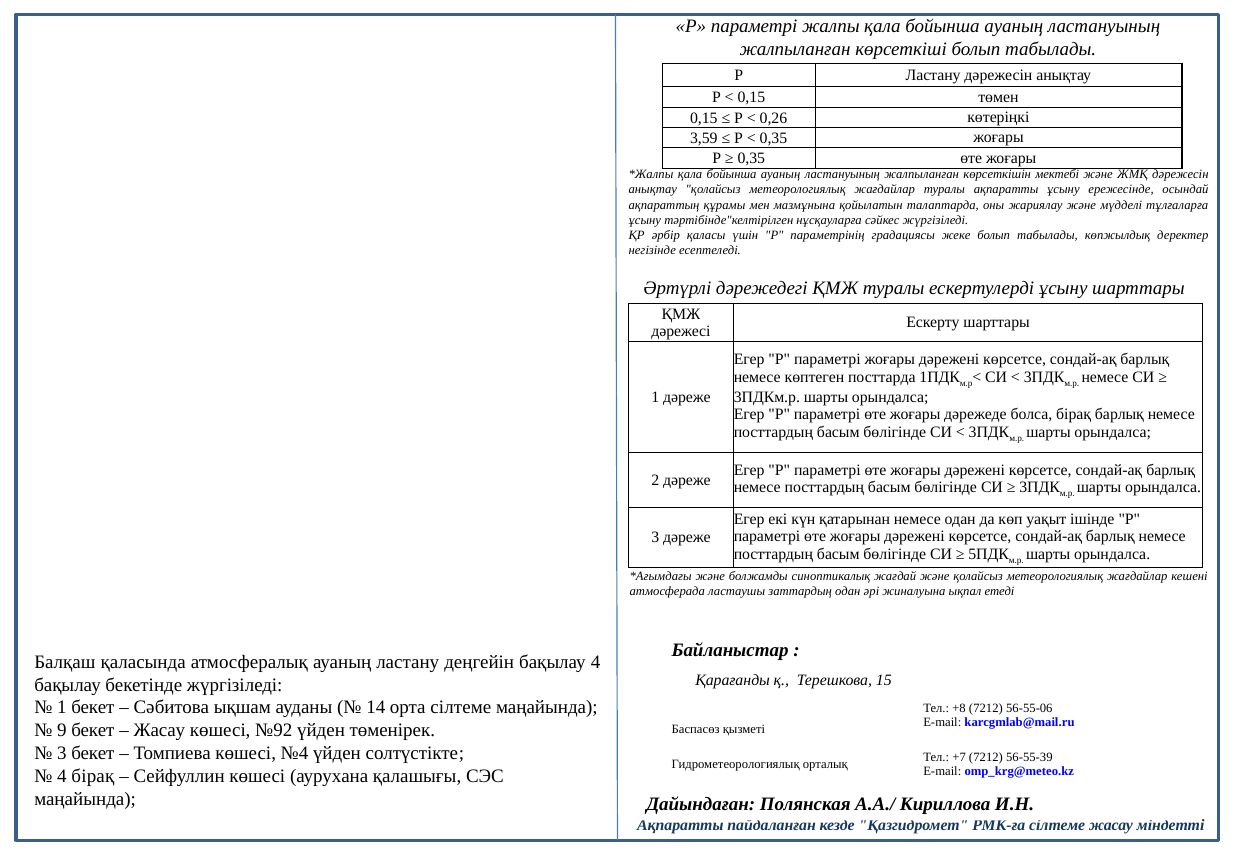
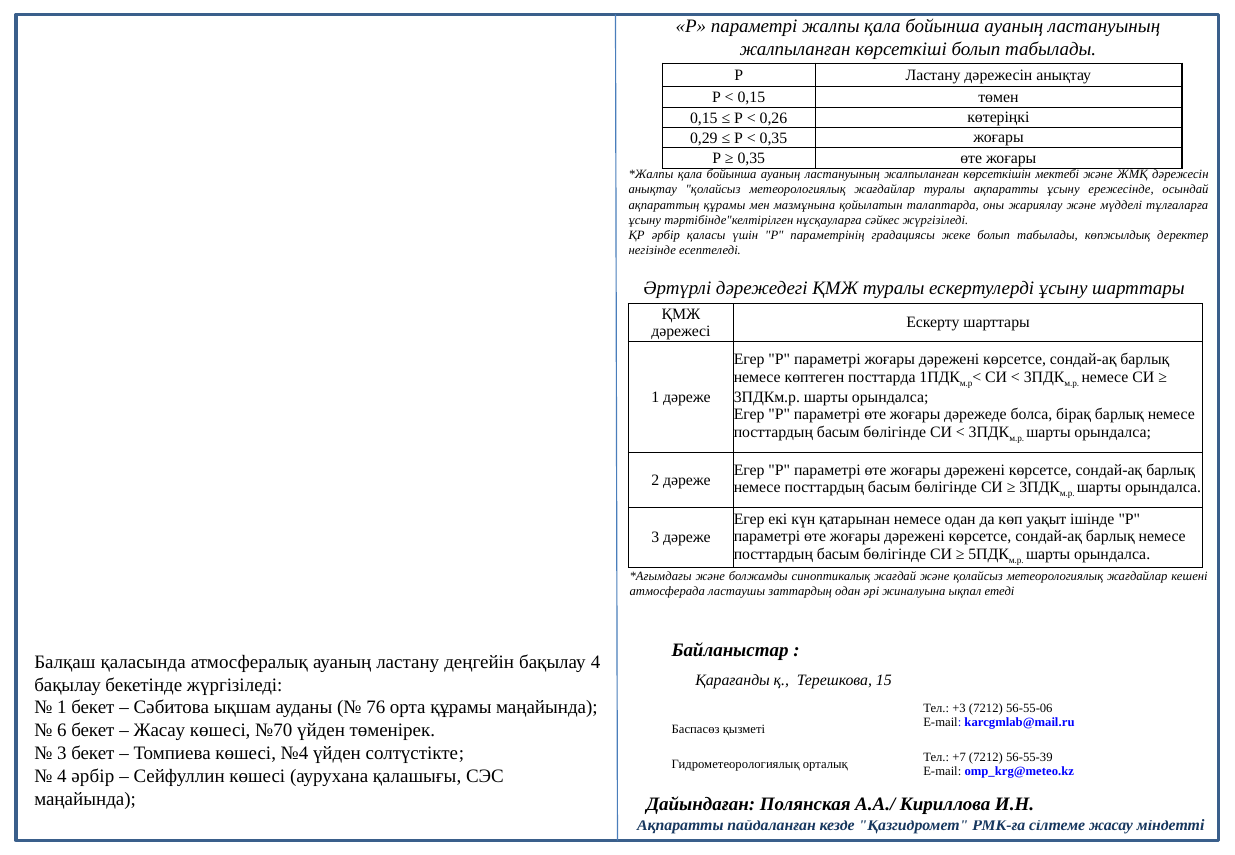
3,59: 3,59 -> 0,29 (704, 138)
14: 14 -> 76 (376, 708)
орта сілтеме: сілтеме -> құрамы (461, 708)
+8: +8 -> +3 (959, 708)
9: 9 -> 6 (62, 730)
№92: №92 -> №70 (274, 730)
4 бірақ: бірақ -> әрбір (93, 776)
